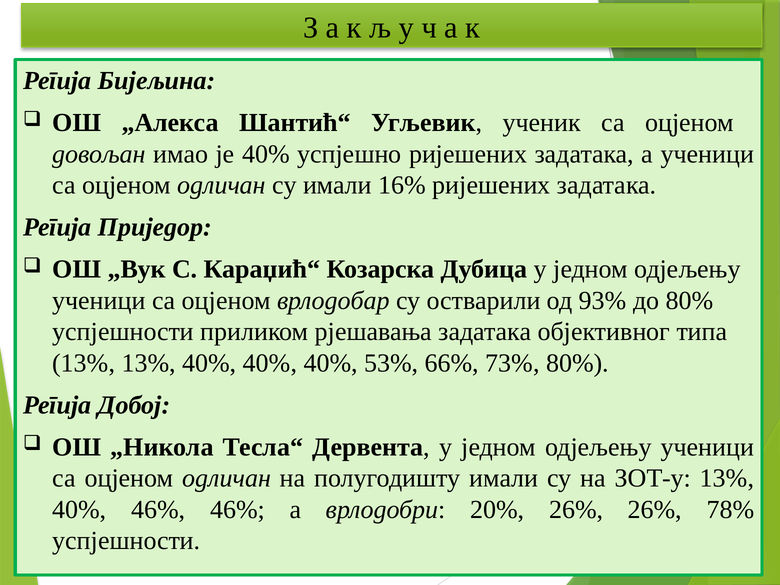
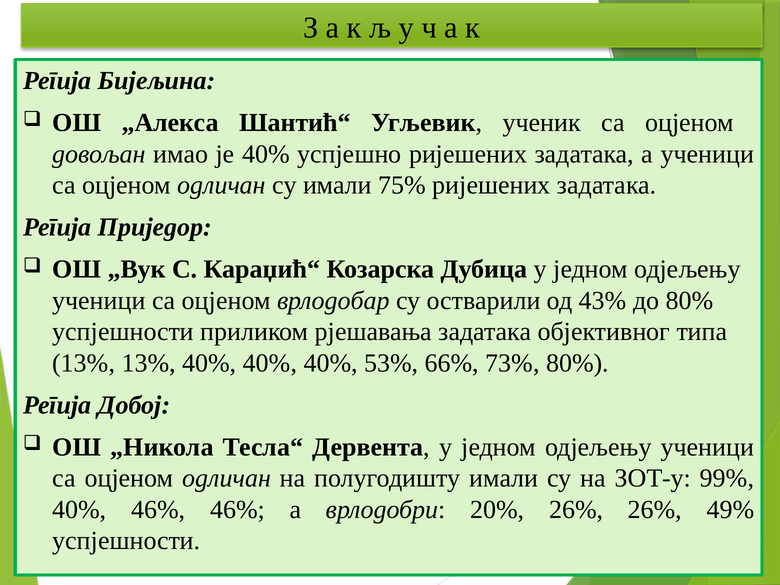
16%: 16% -> 75% (402, 185)
93%: 93% -> 43% (603, 301)
ЗОТ-у 13%: 13% -> 99% (727, 478)
78%: 78% -> 49% (730, 509)
